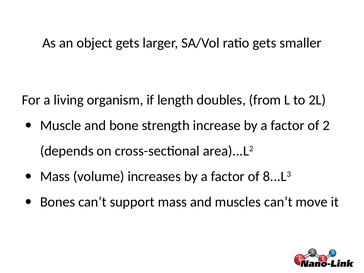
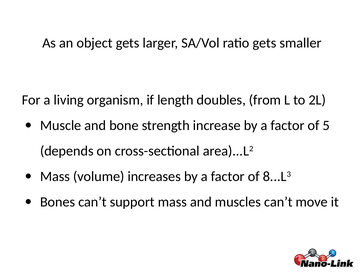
2: 2 -> 5 (326, 125)
